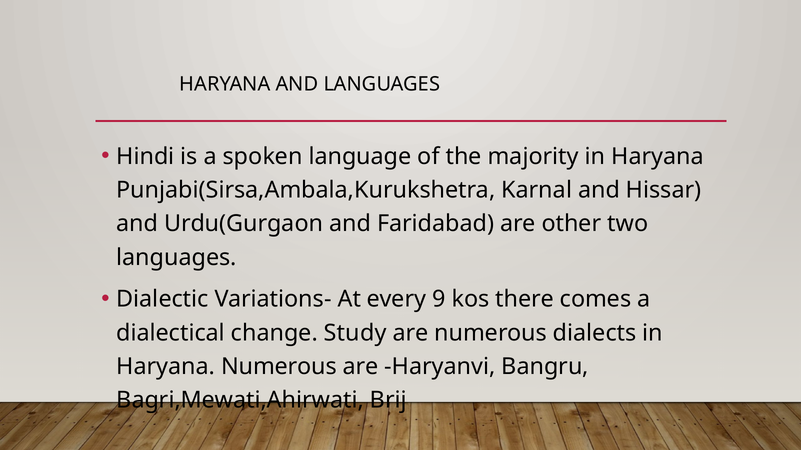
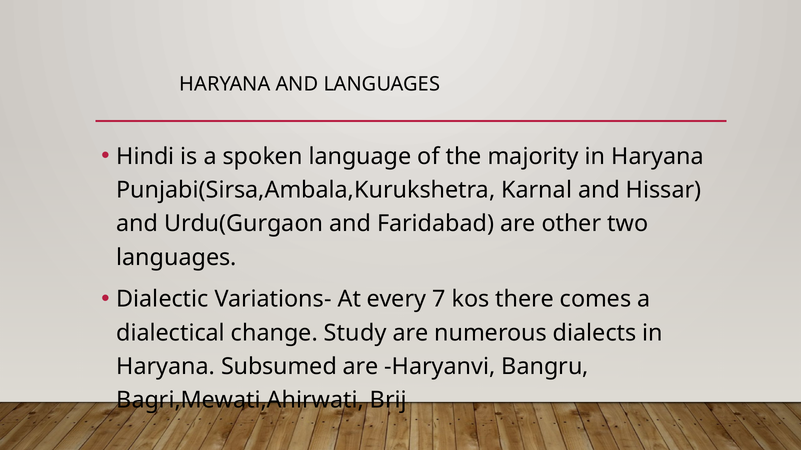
9: 9 -> 7 (439, 300)
Haryana Numerous: Numerous -> Subsumed (279, 367)
